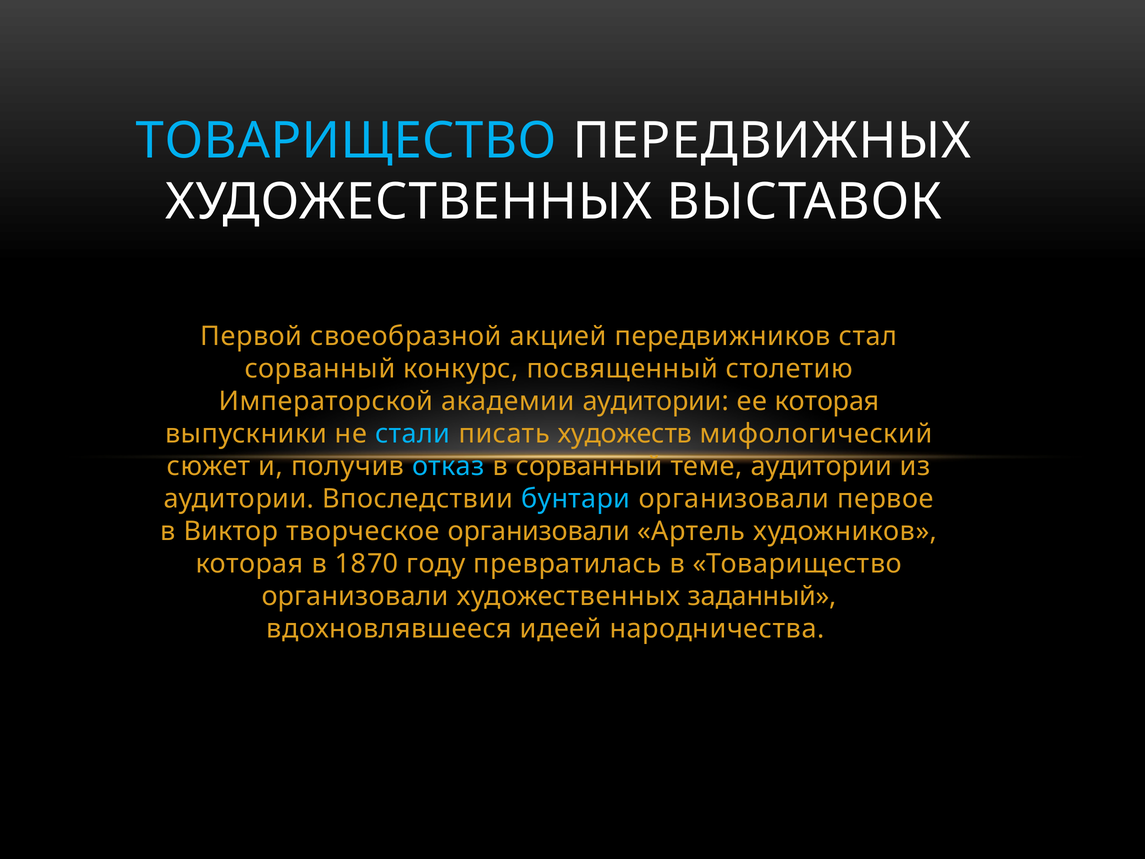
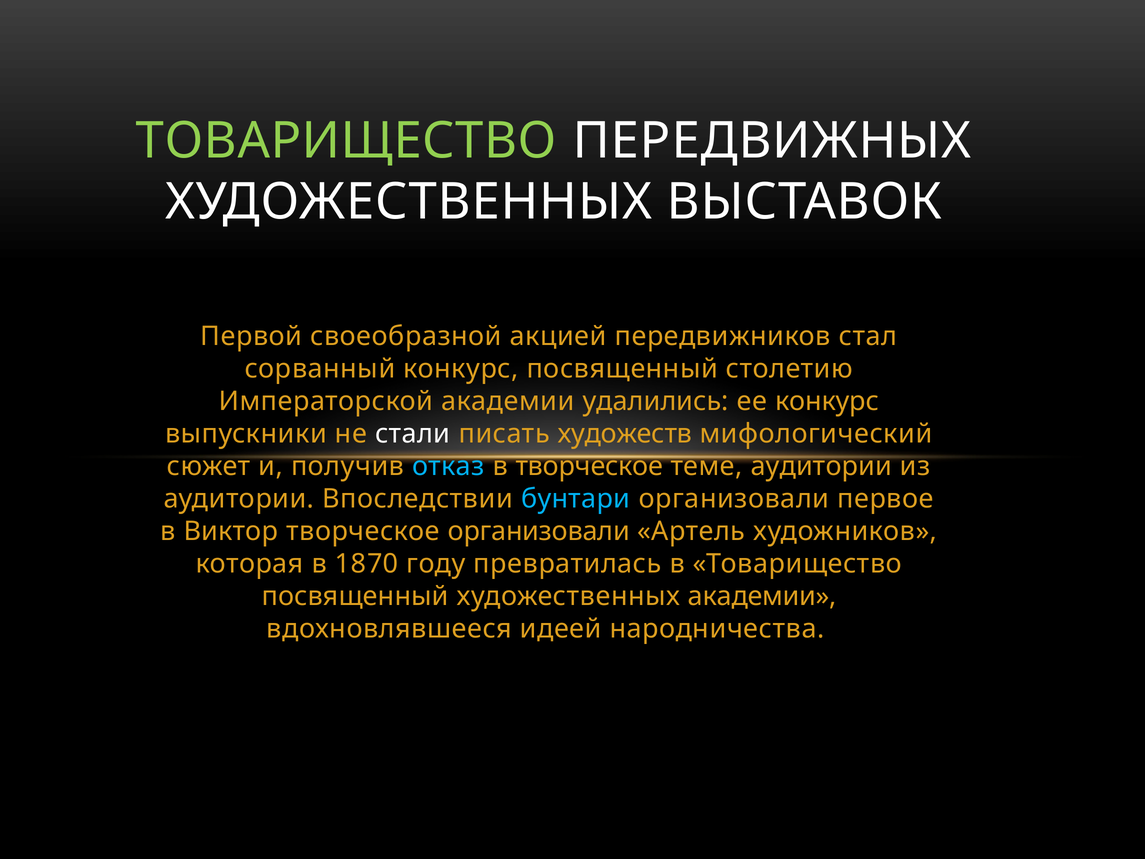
ТОВАРИЩЕСТВО colour: light blue -> light green (346, 141)
академии аудитории: аудитории -> удалились (656, 401)
ее которая: которая -> конкурс (827, 401)
стали colour: light blue -> white (413, 434)
в сорванный: сорванный -> творческое (589, 466)
организовали: организовали -> посвященный (355, 596)
художественных заданный: заданный -> академии (762, 596)
